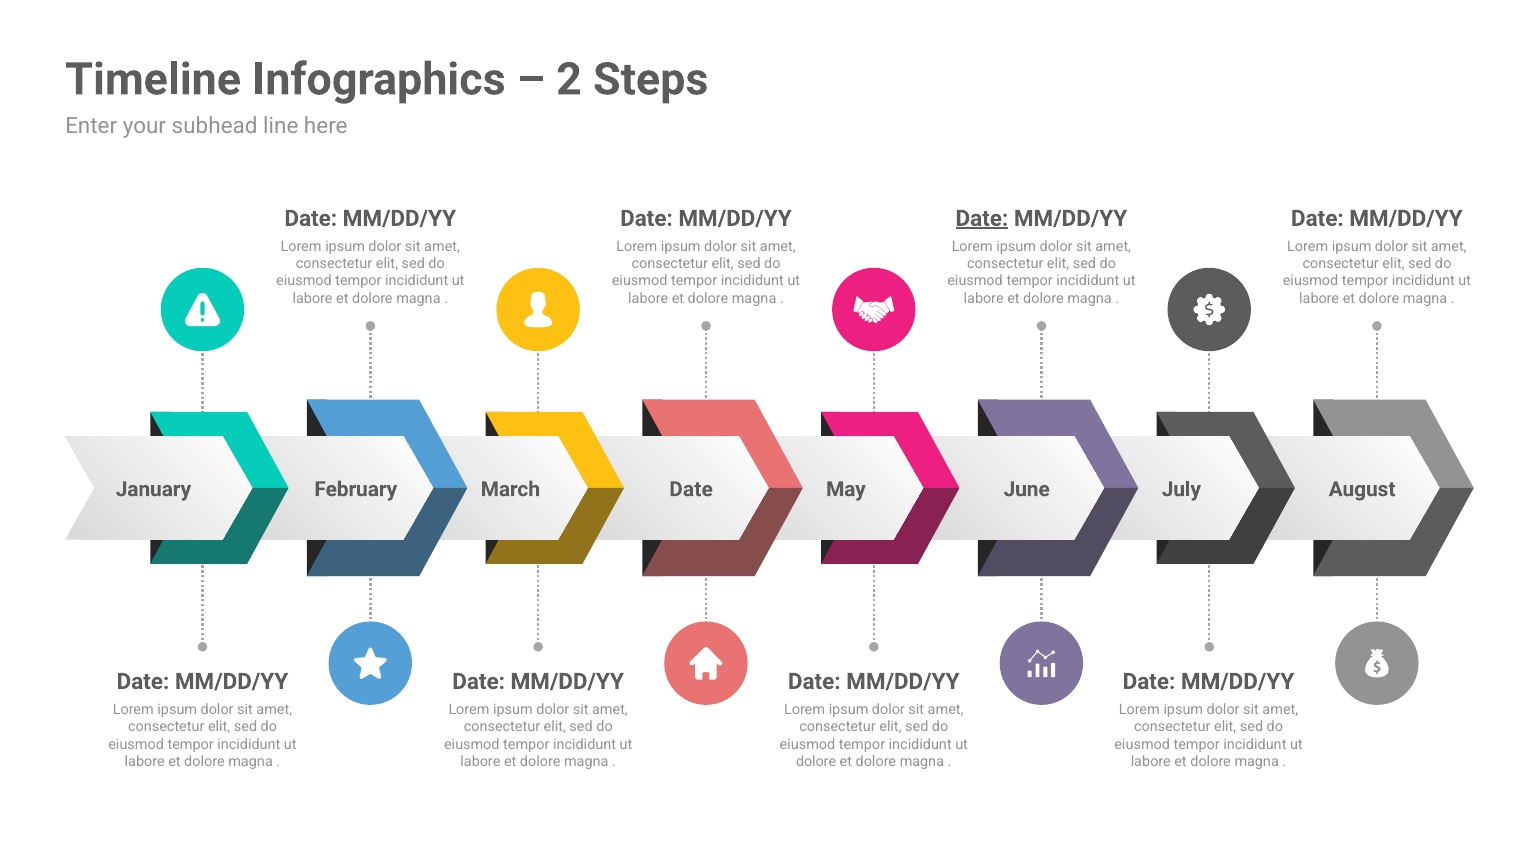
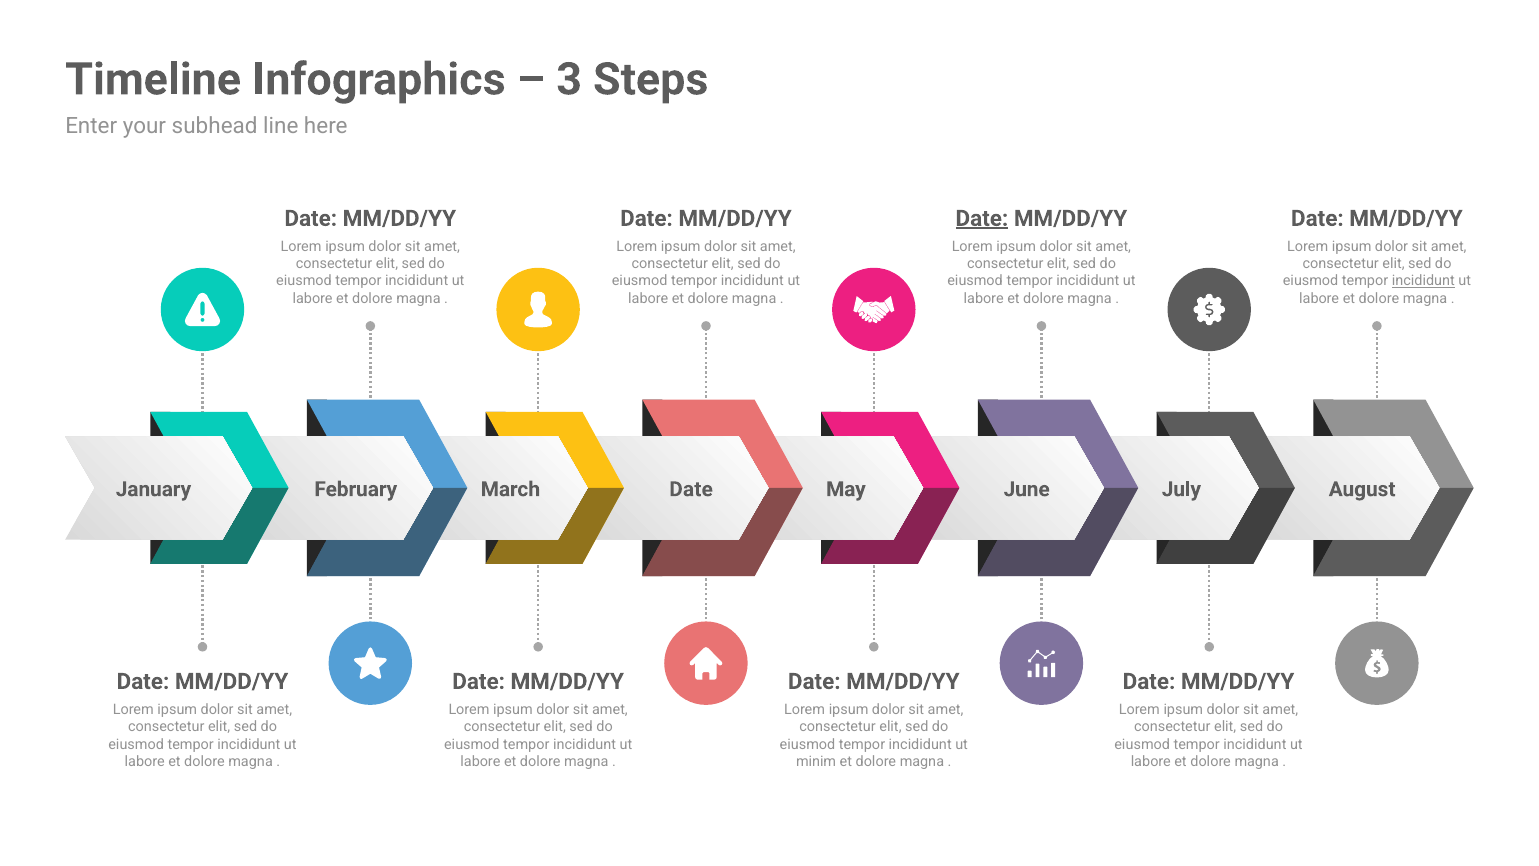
2: 2 -> 3 (569, 80)
incididunt underline: none -> present (1423, 281)
dolore: dolore -> minim (816, 761)
